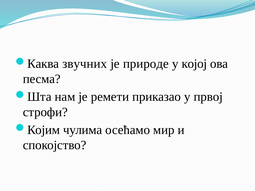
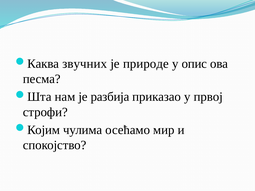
којој: којој -> опис (194, 64)
ремети: ремети -> разбија (110, 97)
